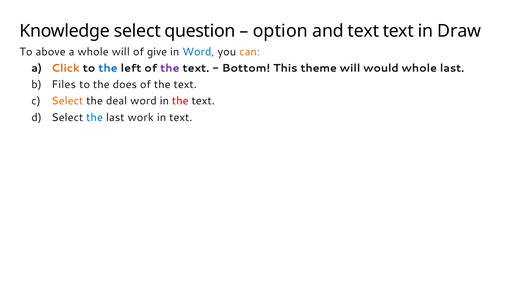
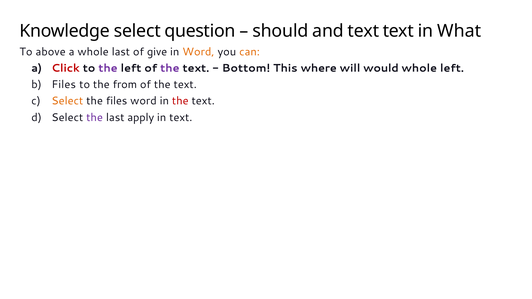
option: option -> should (280, 31)
Draw: Draw -> What (459, 31)
whole will: will -> last (121, 52)
Word colour: blue -> orange (198, 52)
Click colour: orange -> red (66, 68)
the colour: blue -> purple (108, 68)
theme: theme -> where (319, 68)
whole last: last -> left (452, 68)
does: does -> from (125, 85)
the deal: deal -> files (117, 101)
the colour: blue -> purple (95, 117)
work: work -> apply (141, 117)
